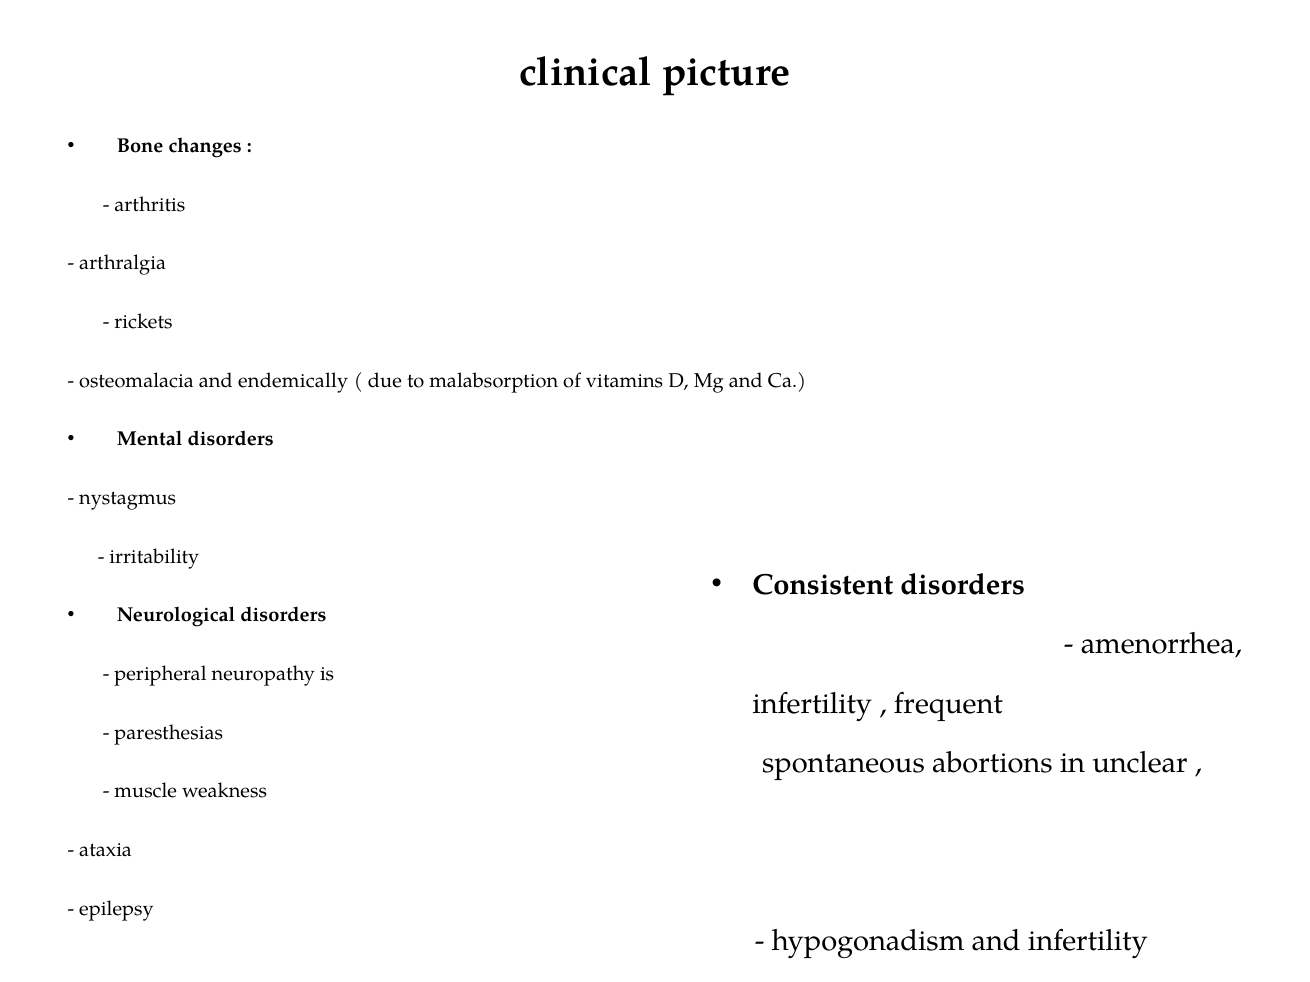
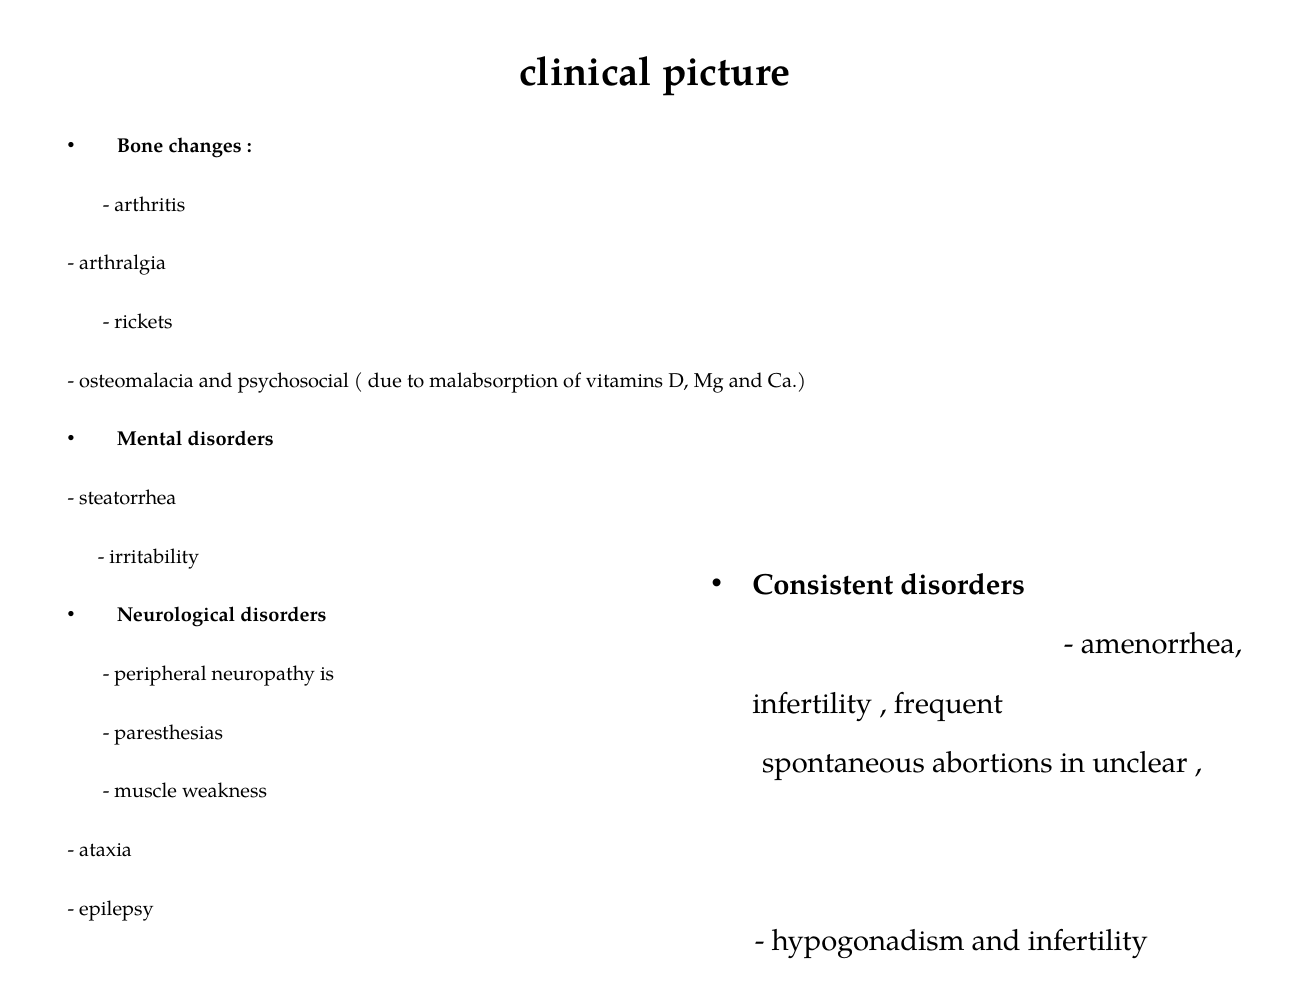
endemically: endemically -> psychosocial (293, 381)
nystagmus: nystagmus -> steatorrhea (128, 498)
